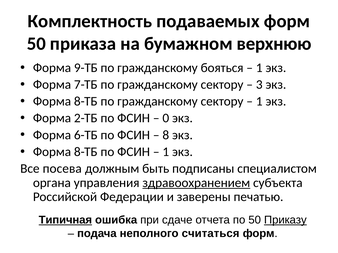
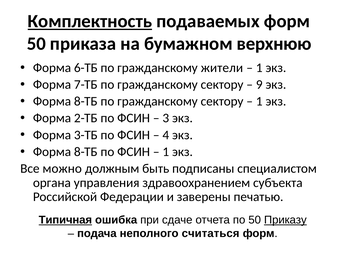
Комплектность underline: none -> present (90, 21)
9-ТБ: 9-ТБ -> 6-ТБ (86, 68)
бояться: бояться -> жители (222, 68)
3: 3 -> 9 (259, 85)
0: 0 -> 3 (166, 118)
6-ТБ: 6-ТБ -> 3-ТБ (86, 135)
8: 8 -> 4 (166, 135)
посева: посева -> можно (62, 169)
здравоохранением underline: present -> none (196, 183)
